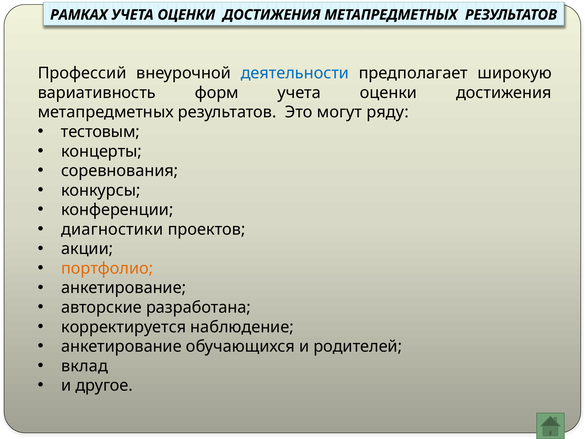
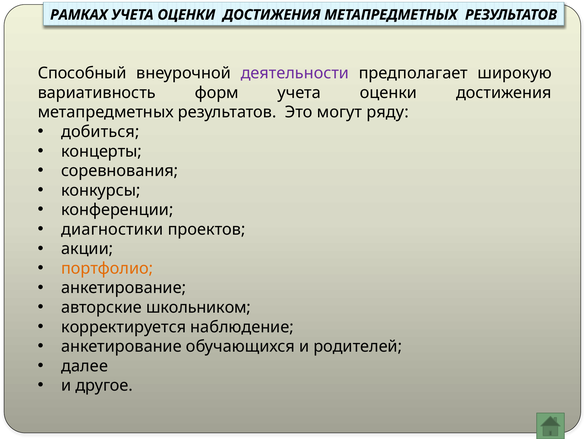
Профессий: Профессий -> Способный (82, 73)
деятельности colour: blue -> purple (295, 73)
тестовым: тестовым -> добиться (100, 132)
разработана: разработана -> школьником (198, 307)
вклад: вклад -> далее (85, 366)
